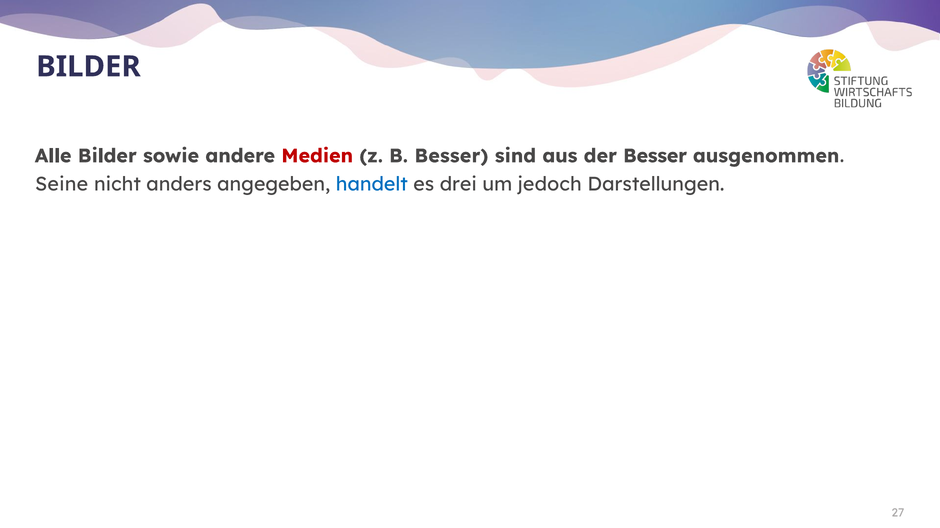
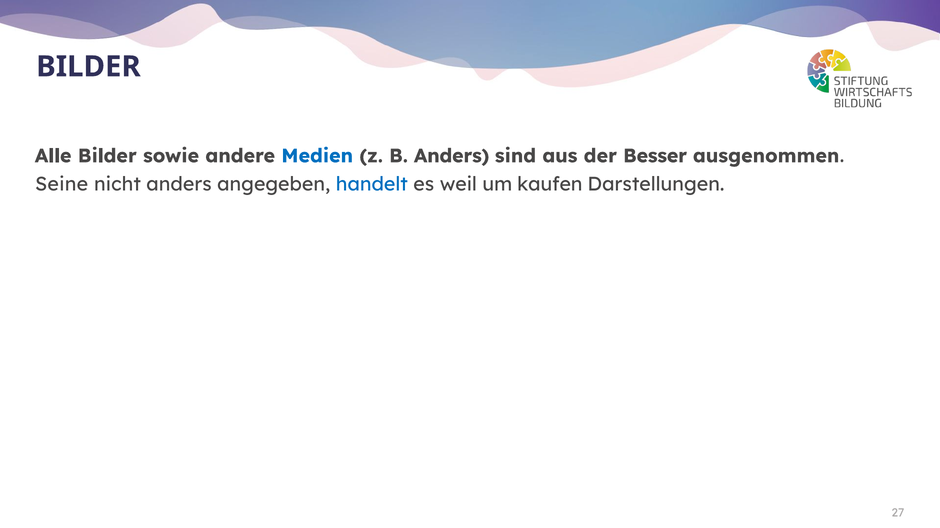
Medien colour: red -> blue (317, 156)
B Besser: Besser -> Anders (452, 156)
drei: drei -> weil (458, 184)
jedoch: jedoch -> kaufen (550, 184)
